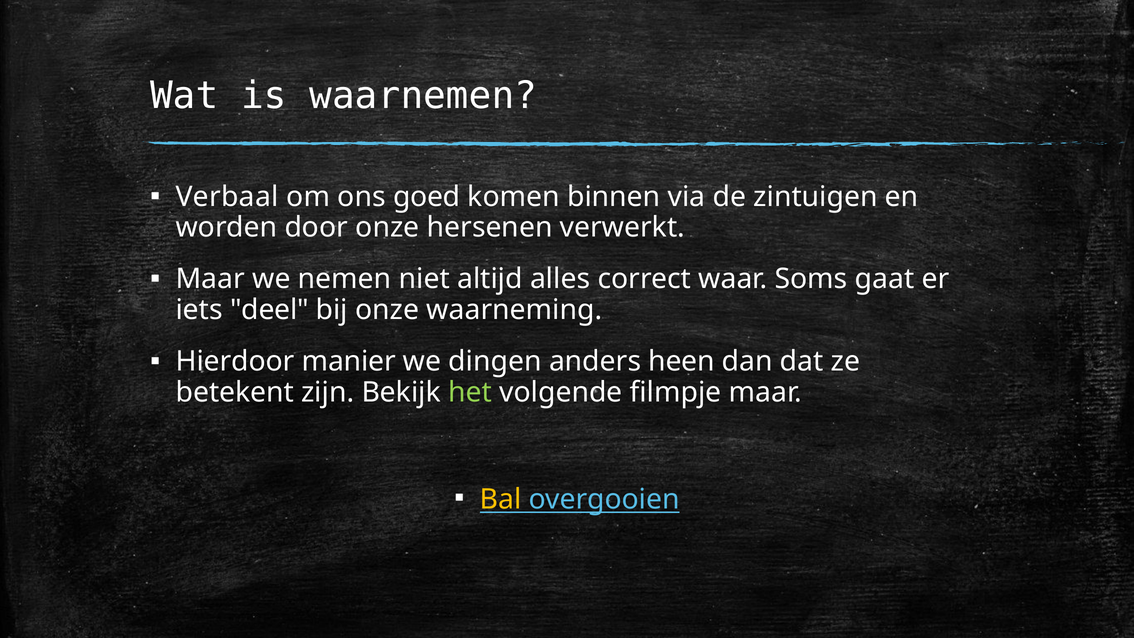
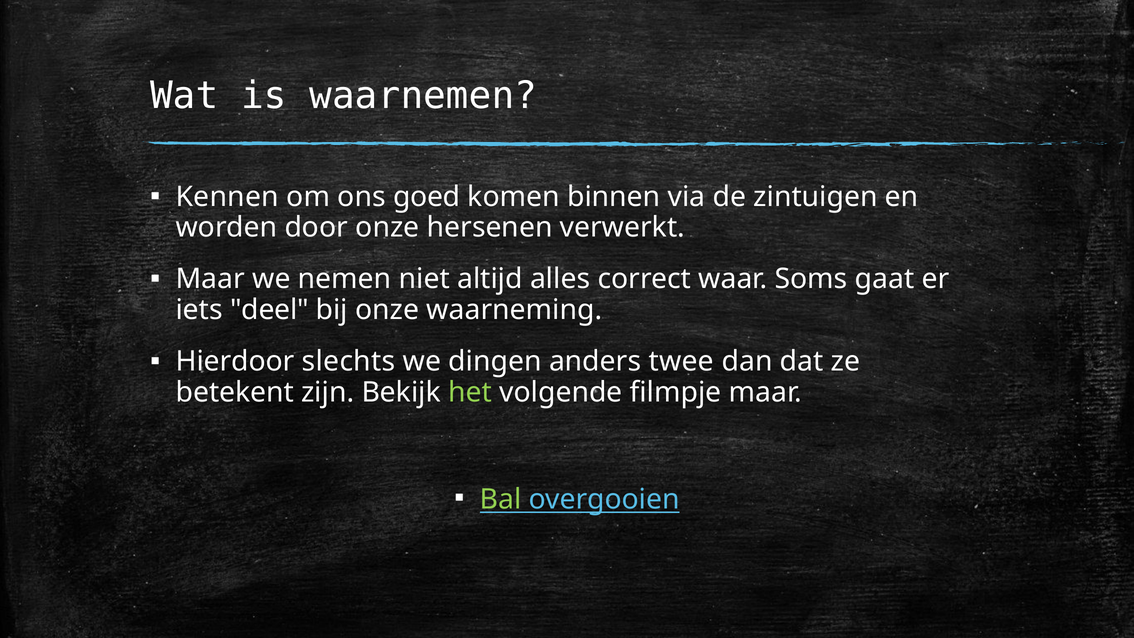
Verbaal: Verbaal -> Kennen (227, 197)
manier: manier -> slechts (349, 362)
heen: heen -> twee (681, 362)
Bal colour: yellow -> light green (501, 499)
